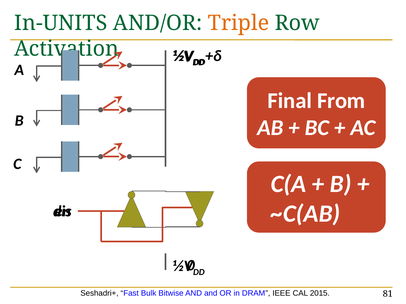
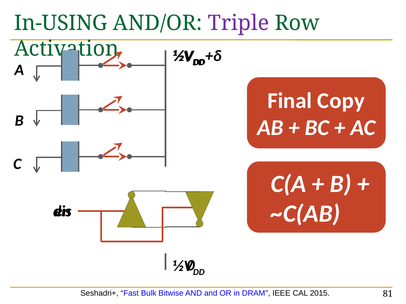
In-UNITS: In-UNITS -> In-USING (61, 23)
Triple colour: orange -> purple (239, 23)
From: From -> Copy (341, 101)
